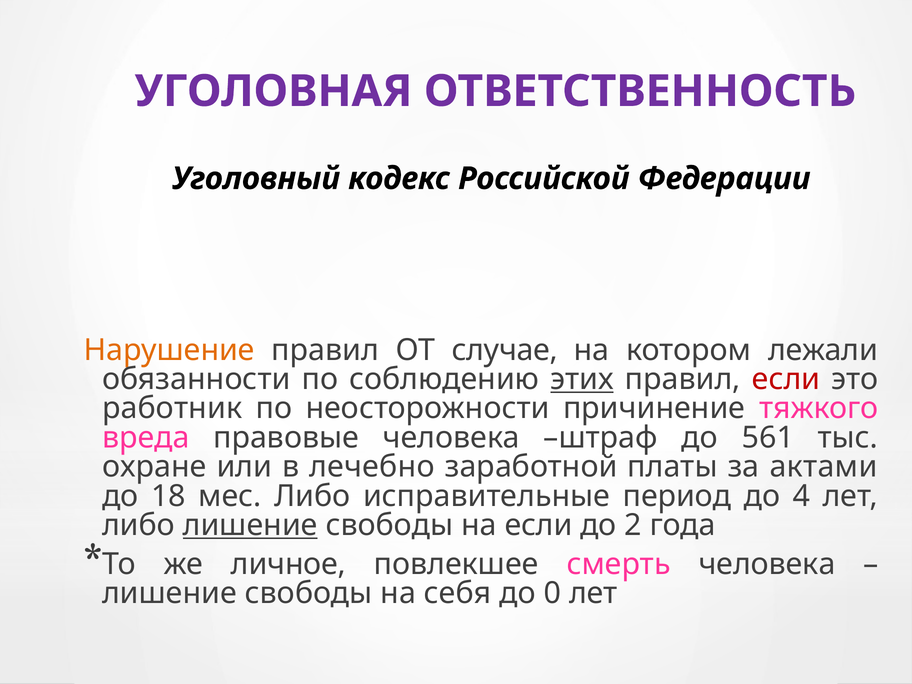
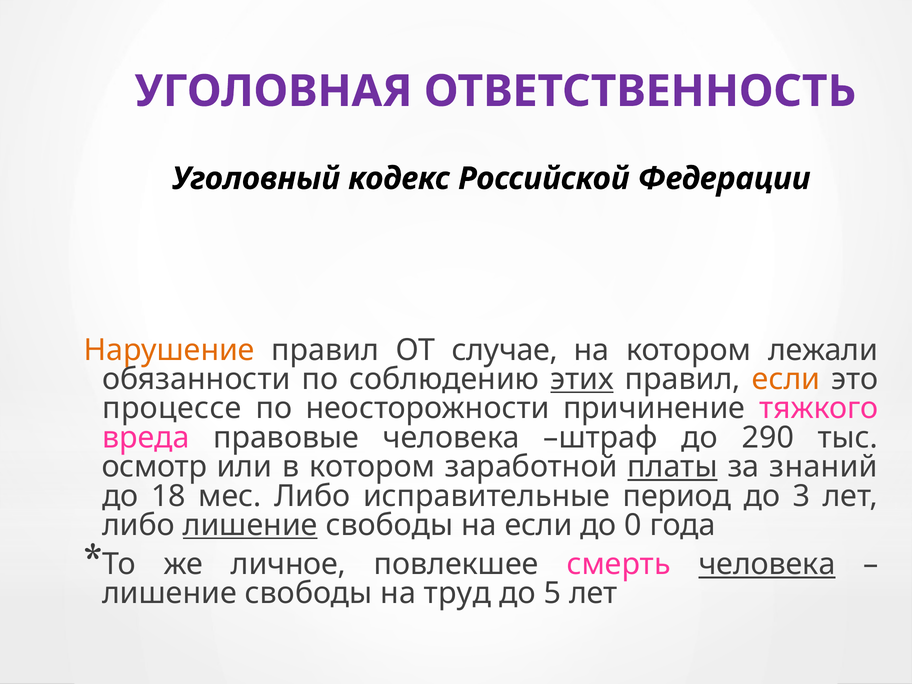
если colour: red -> orange (786, 379)
работник: работник -> процессе (172, 408)
561: 561 -> 290 (768, 438)
охране: охране -> осмотр (154, 467)
в лечебно: лечебно -> котором (372, 467)
платы underline: none -> present (673, 467)
актами: актами -> знаний (824, 467)
4: 4 -> 3 (802, 496)
2: 2 -> 0 (633, 525)
человека underline: none -> present (767, 564)
себя: себя -> труд (457, 593)
0: 0 -> 5 (552, 593)
